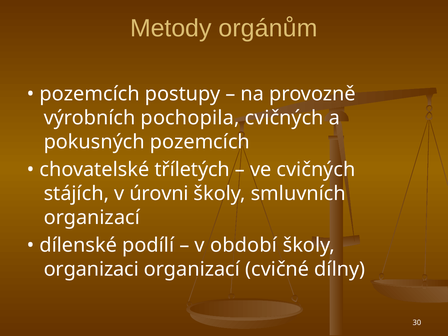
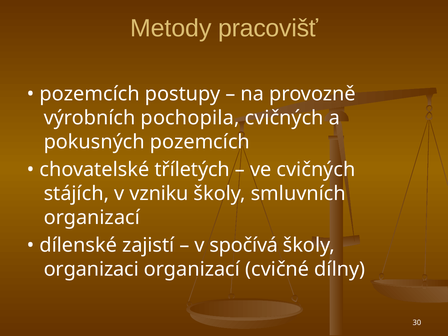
orgánům: orgánům -> pracovišť (268, 28)
úrovni: úrovni -> vzniku (159, 194)
podílí: podílí -> zajistí (148, 245)
období: období -> spočívá (244, 245)
